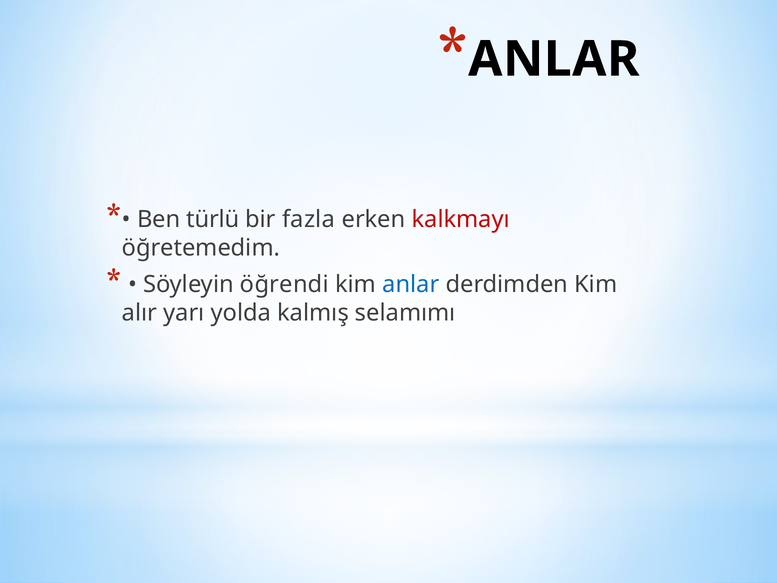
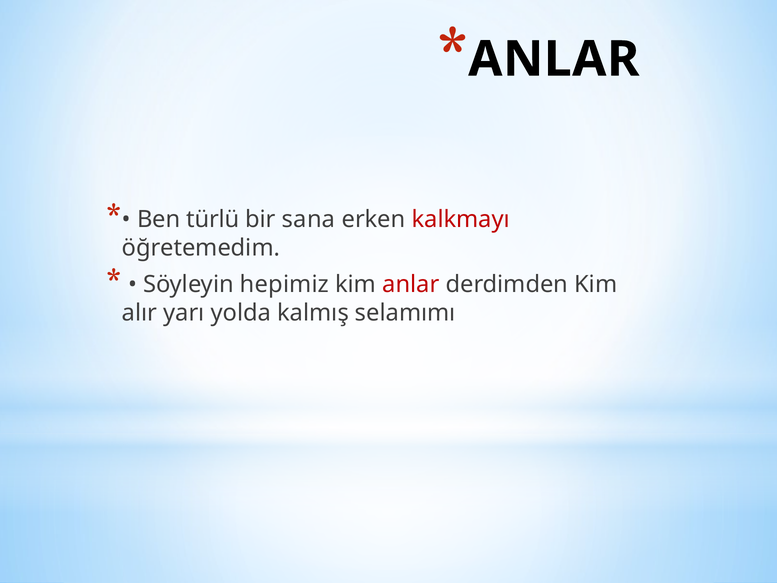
fazla: fazla -> sana (309, 219)
öğrendi: öğrendi -> hepimiz (285, 284)
anlar colour: blue -> red (411, 284)
